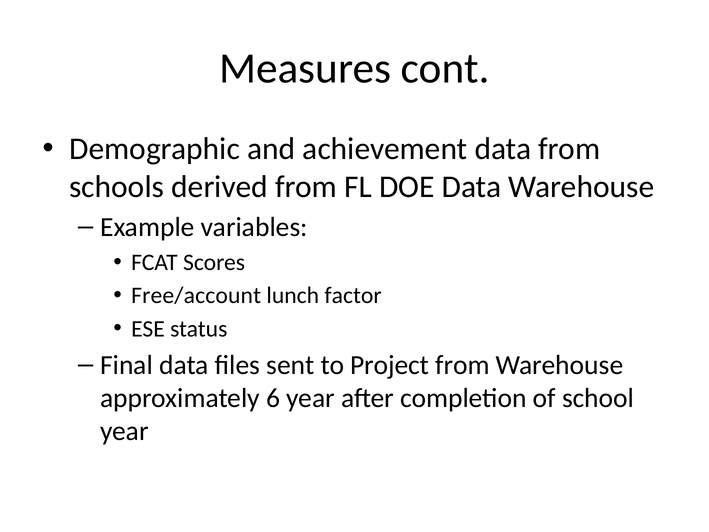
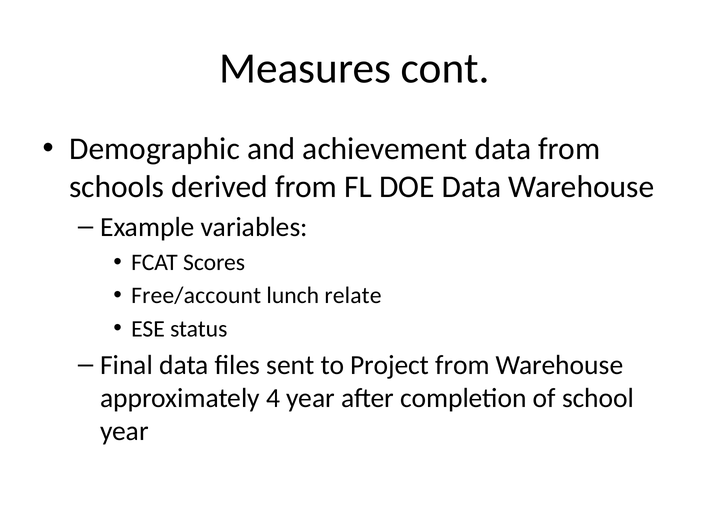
factor: factor -> relate (353, 296)
6: 6 -> 4 (273, 398)
